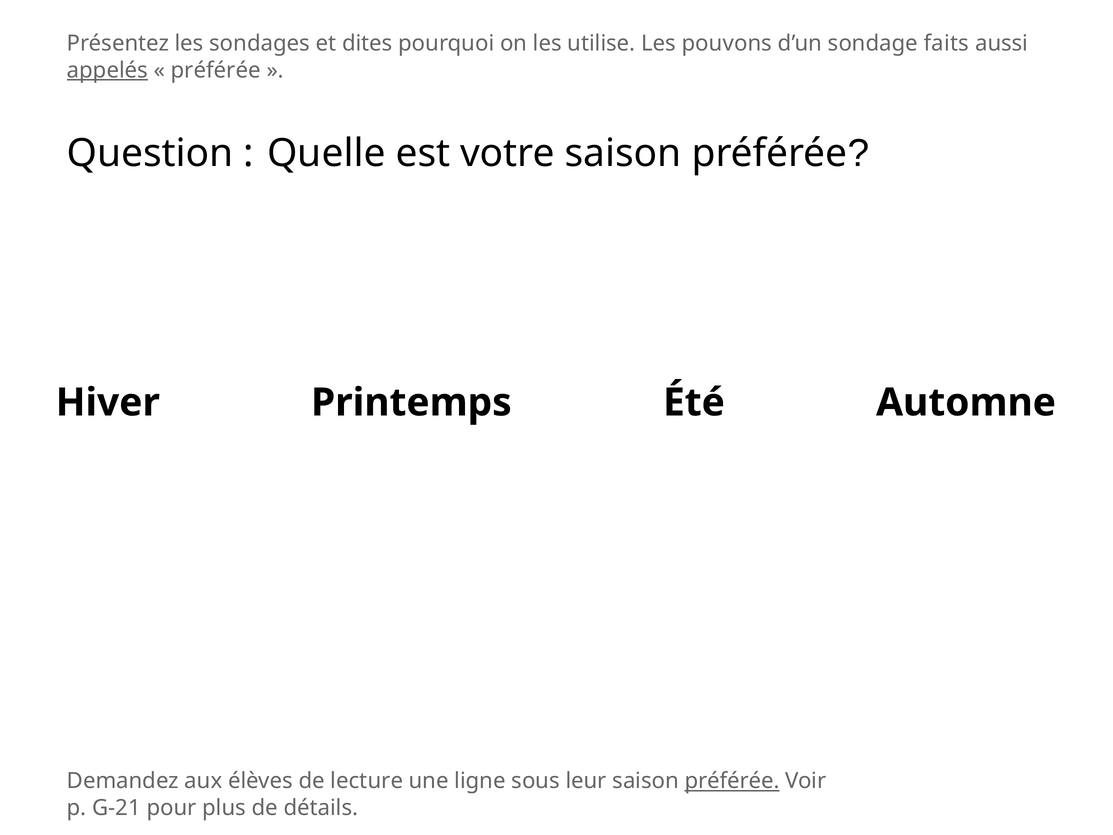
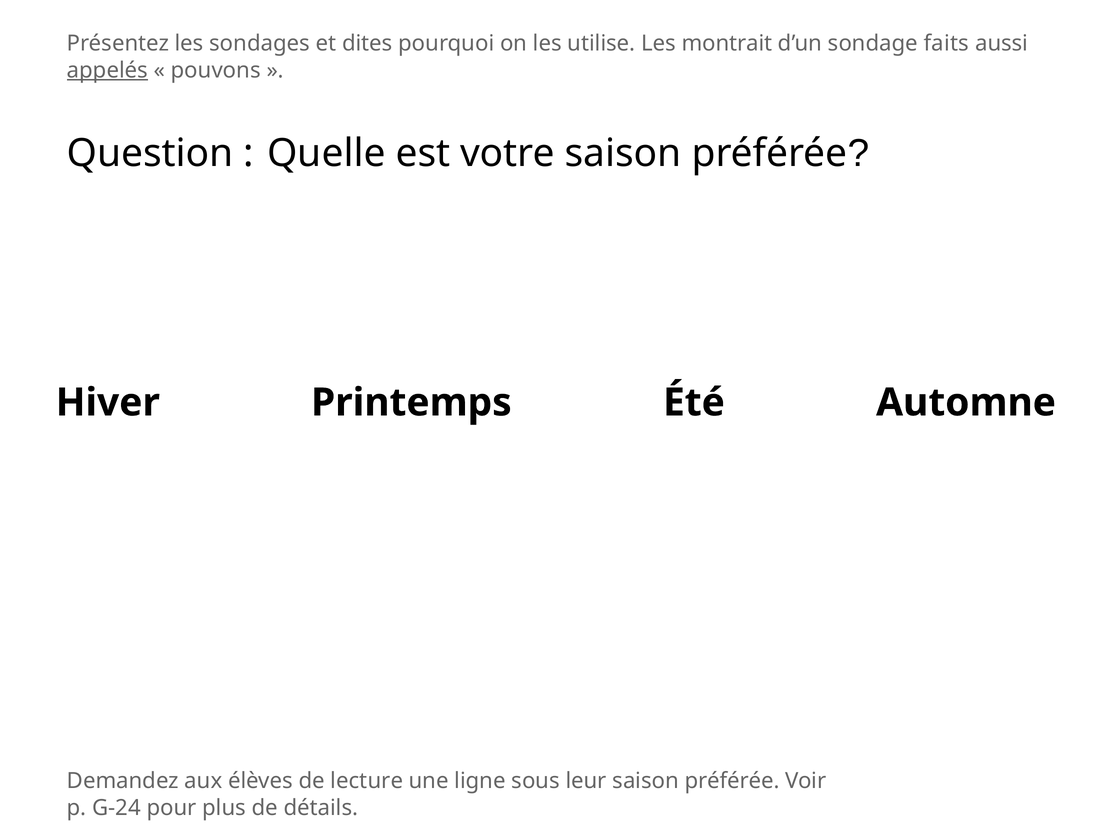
pouvons: pouvons -> montrait (727, 43)
préférée: préférée -> pouvons (216, 70)
préférée underline: present -> none (732, 781)
G-21: G-21 -> G-24 (116, 808)
